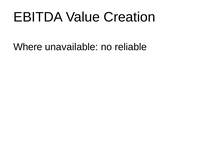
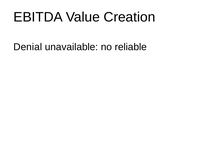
Where: Where -> Denial (28, 47)
